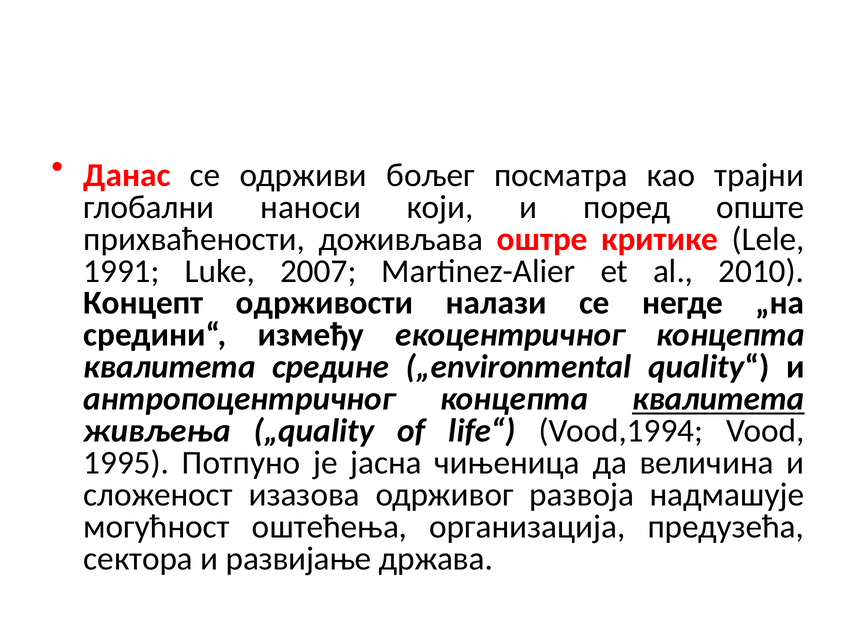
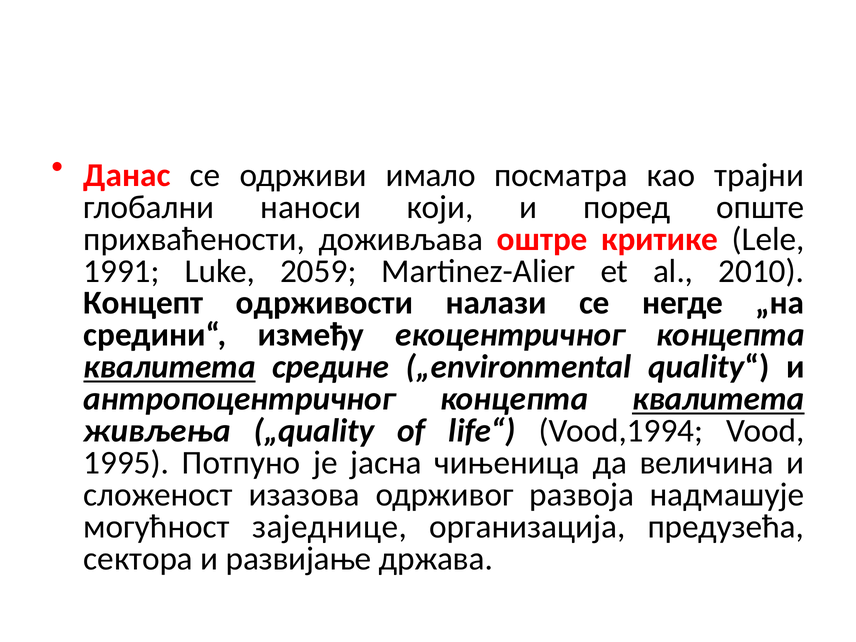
бољег: бољег -> имало (431, 175)
2007: 2007 -> 2059 (318, 271)
квалитета underline: none -> present (170, 367)
оштећења: оштећења -> заједнице (329, 527)
